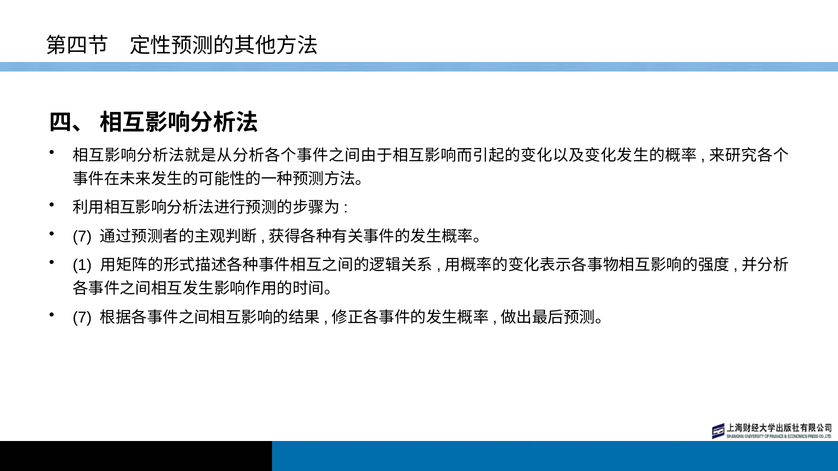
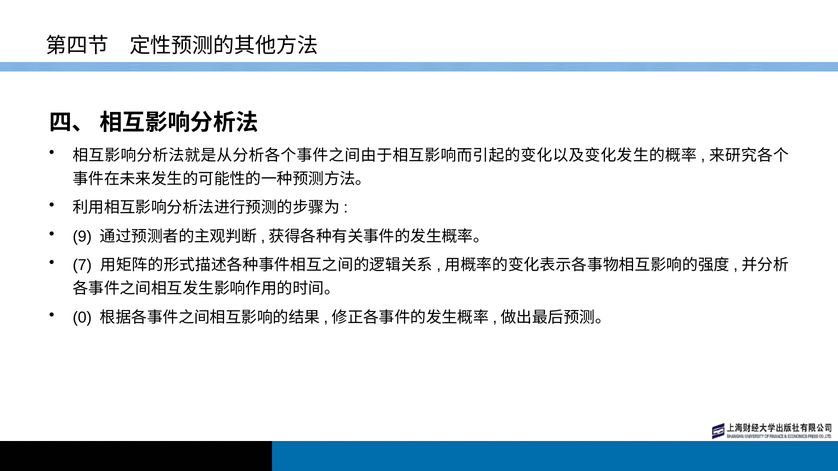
7: 7 -> 9 (82, 237)
1: 1 -> 7 (82, 265)
7: 7 -> 0 (82, 318)
